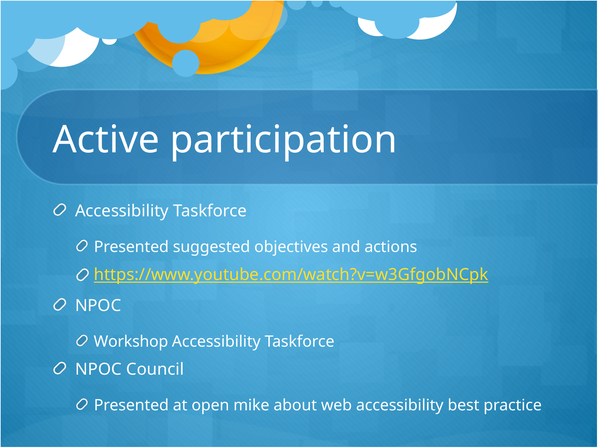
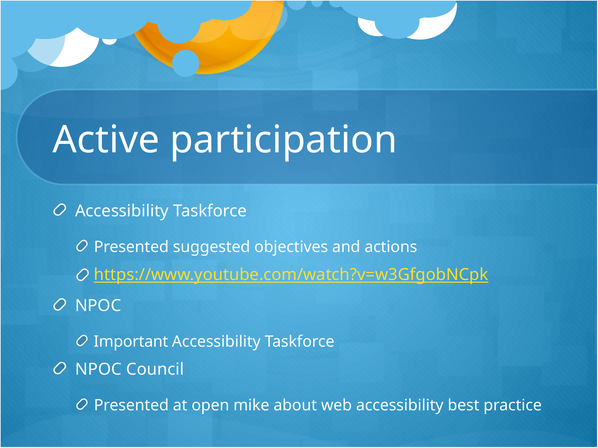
Workshop: Workshop -> Important (131, 342)
